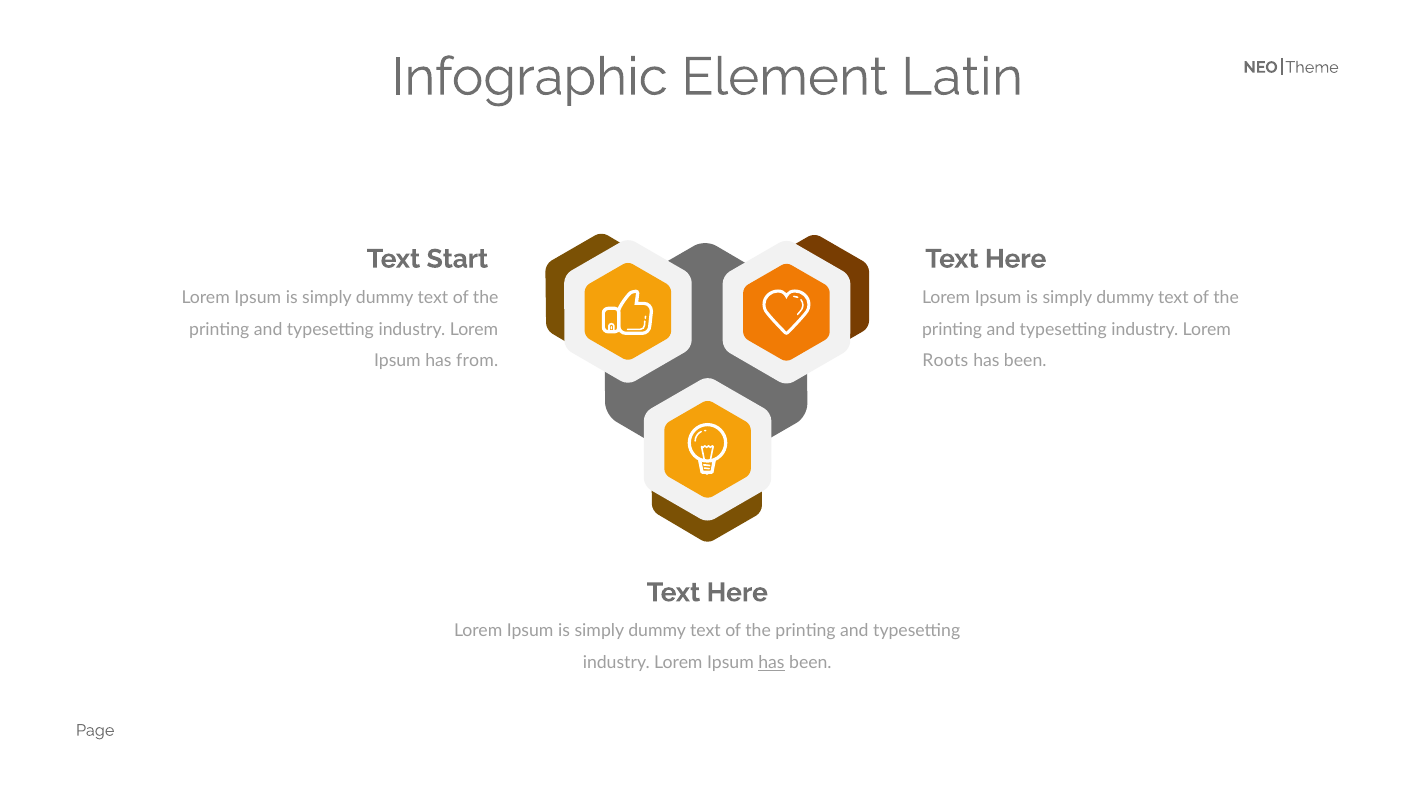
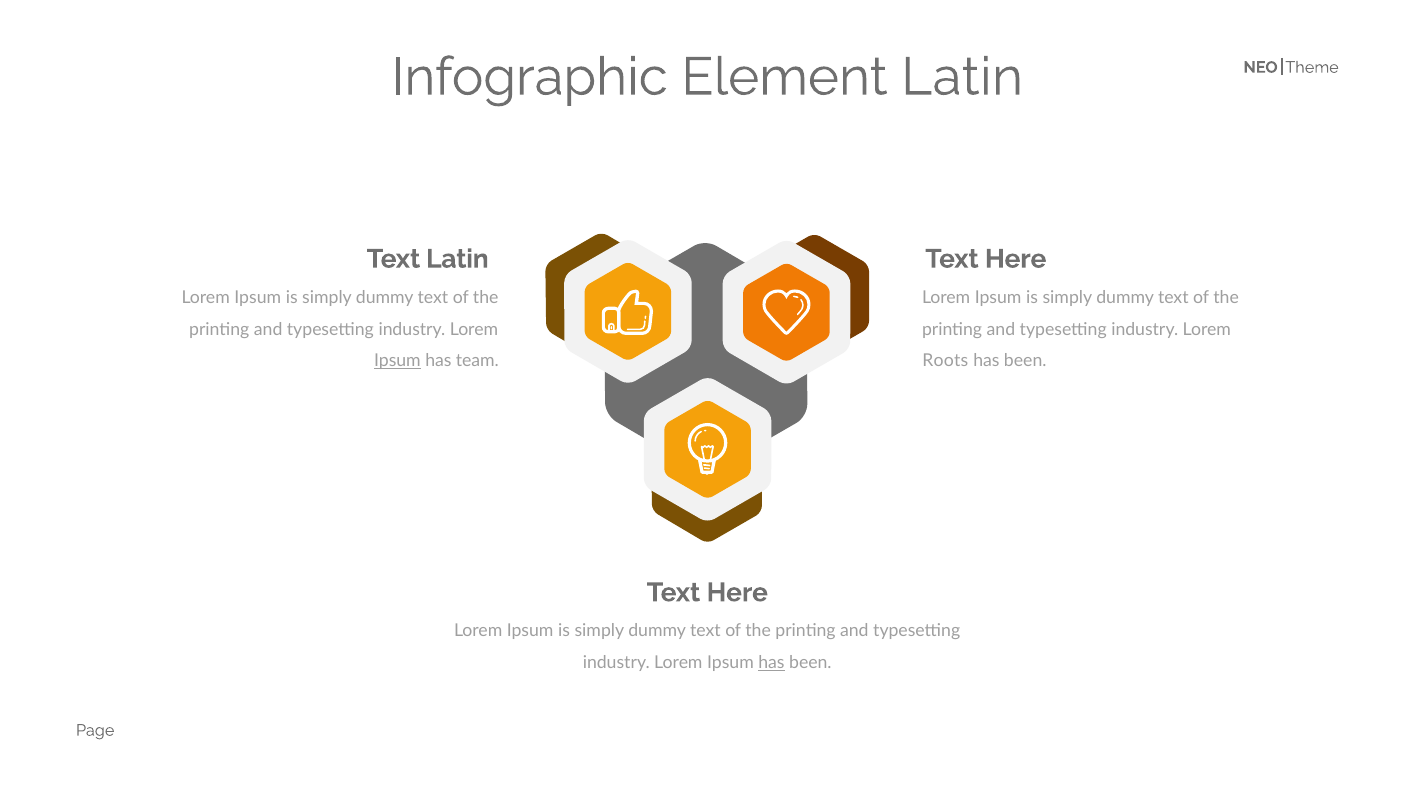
Text Start: Start -> Latin (457, 259)
Ipsum underline: none -> present (397, 361)
from: from -> team (477, 361)
